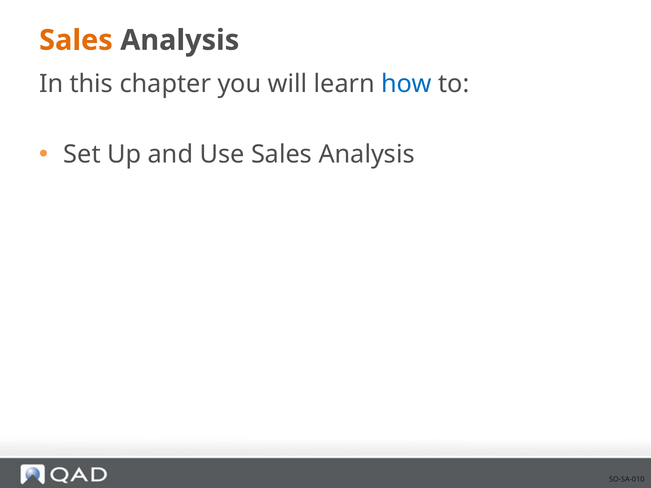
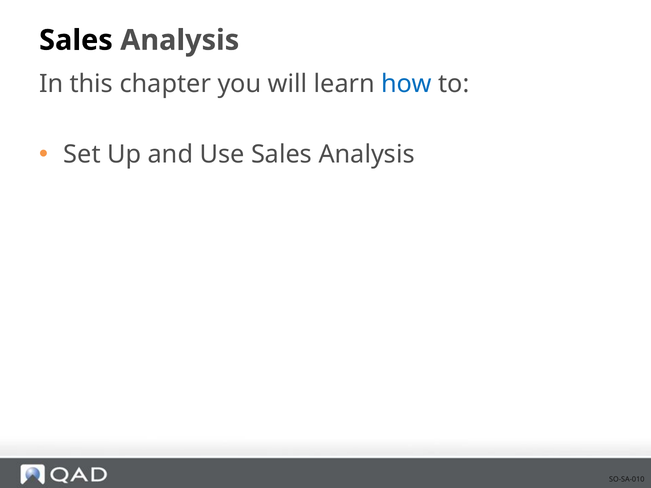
Sales colour: orange -> black (76, 40)
